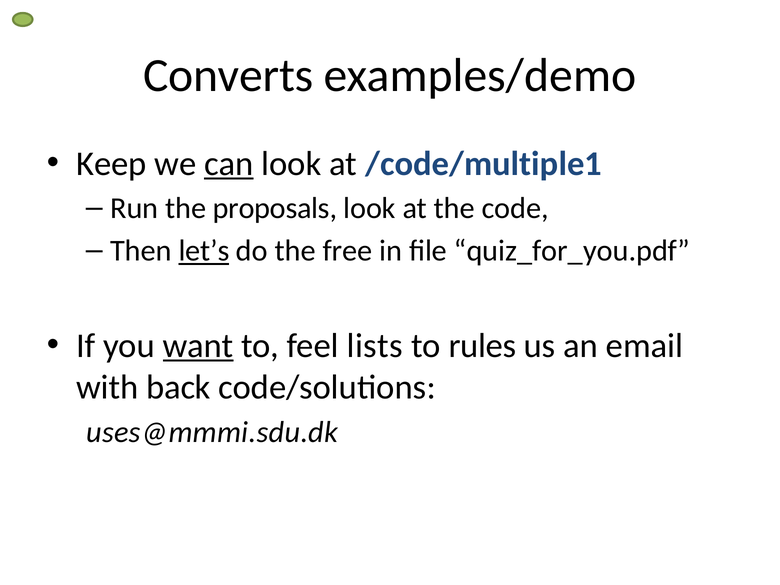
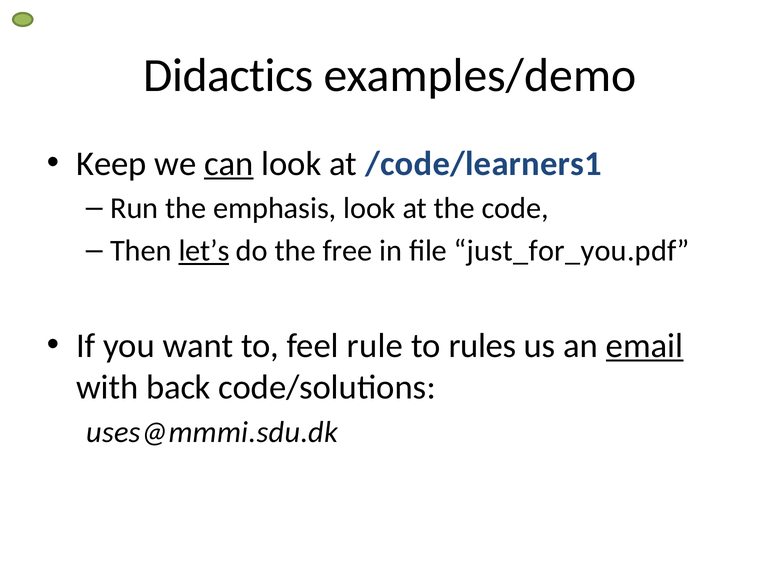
Converts: Converts -> Didactics (228, 76)
/code/multiple1: /code/multiple1 -> /code/learners1 (484, 164)
proposals: proposals -> emphasis (275, 208)
quiz_for_you.pdf: quiz_for_you.pdf -> just_for_you.pdf (572, 251)
want underline: present -> none (198, 346)
lists: lists -> rule (375, 346)
email underline: none -> present (645, 346)
